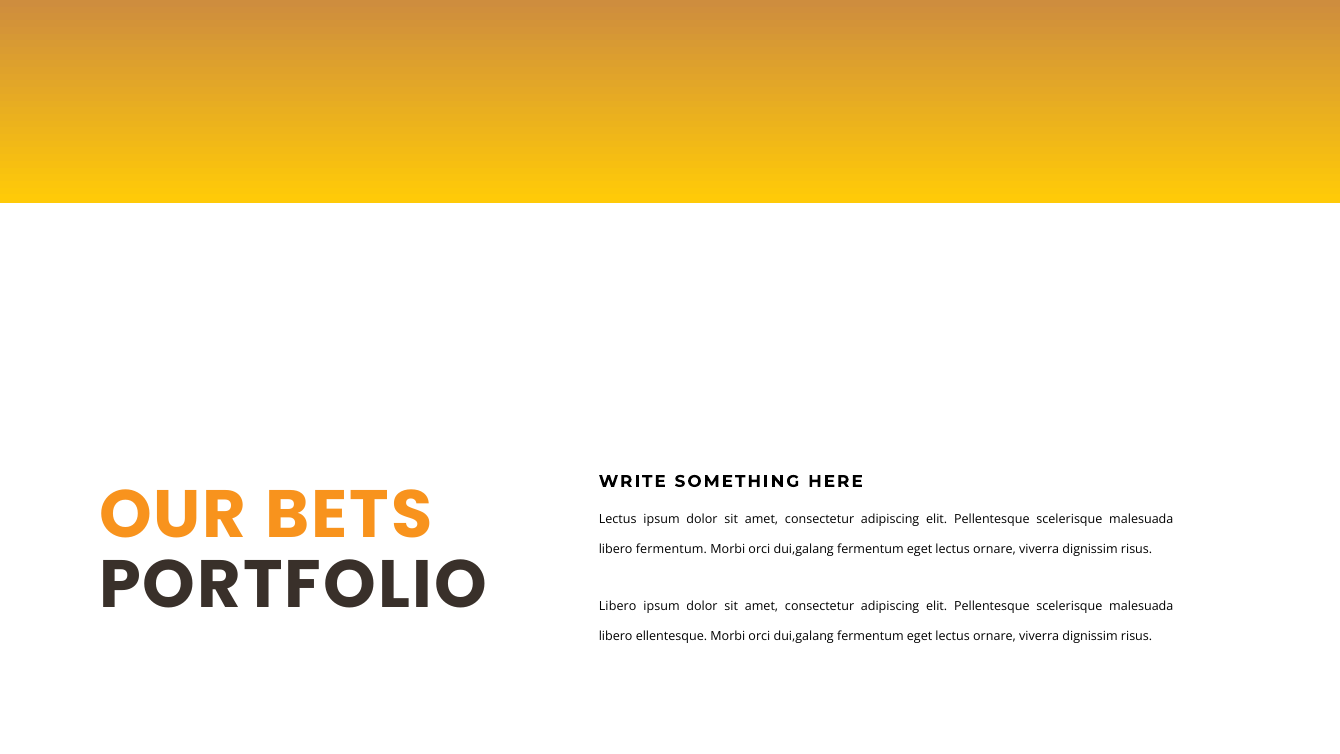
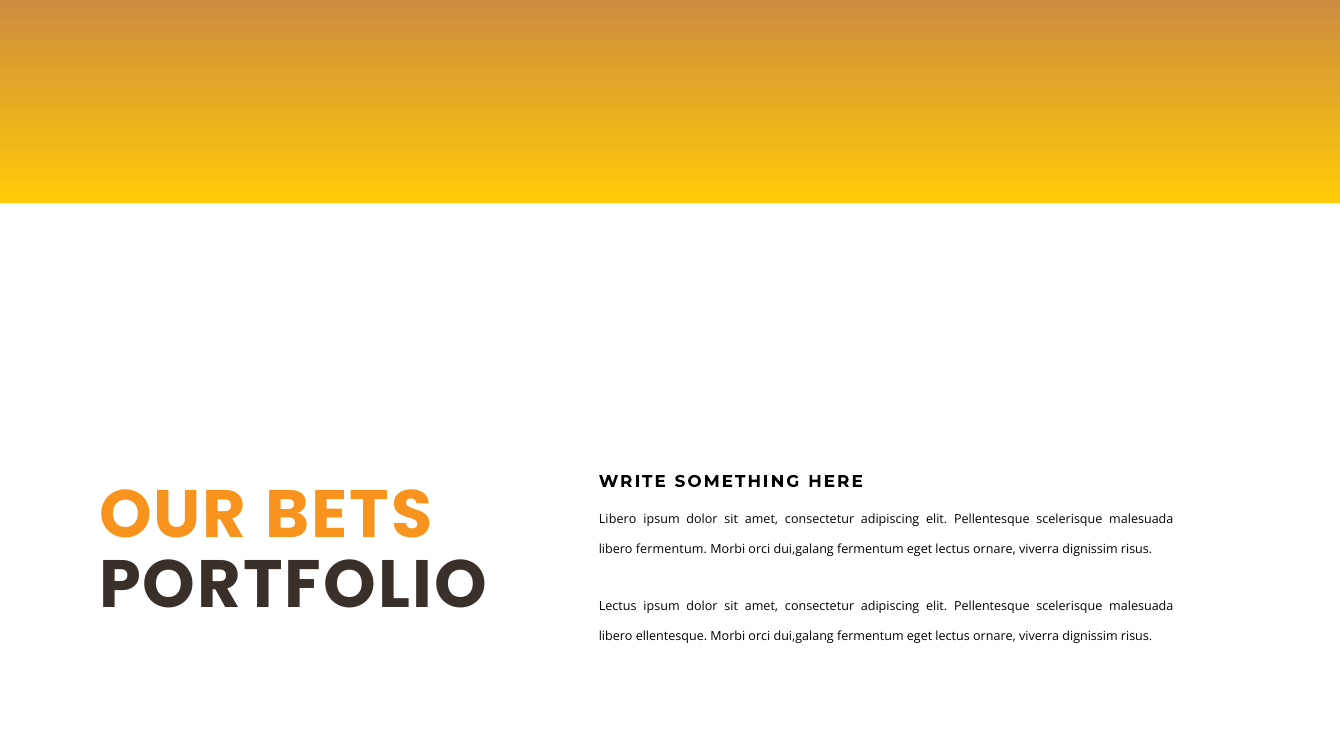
Lectus: Lectus -> Libero (618, 519)
Libero: Libero -> Lectus (618, 606)
